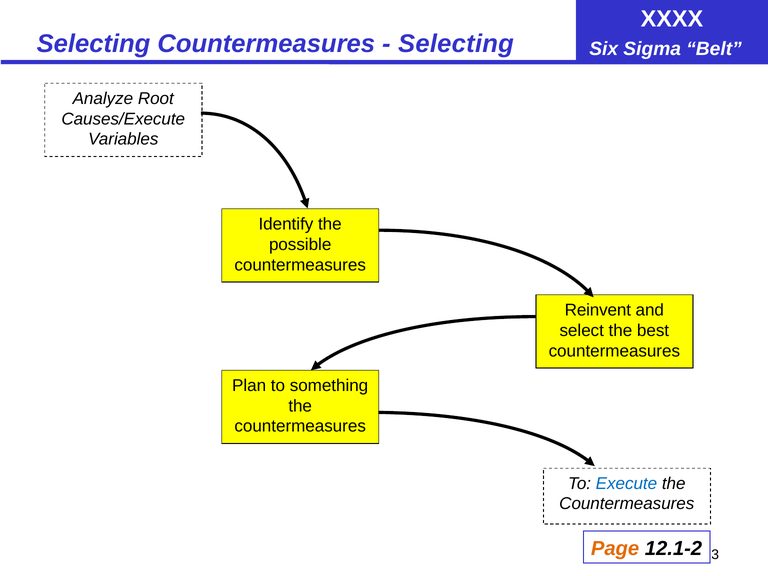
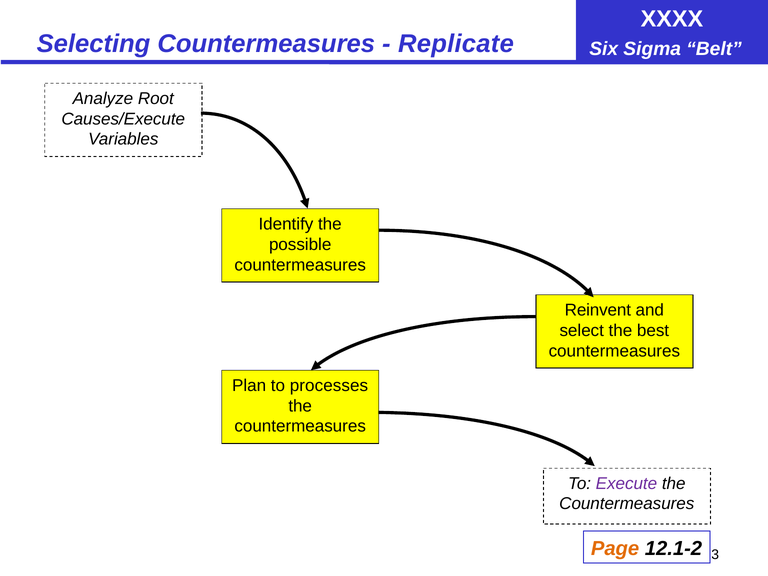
Selecting: Selecting -> Replicate (456, 44)
something: something -> processes (329, 385)
Execute colour: blue -> purple (626, 483)
